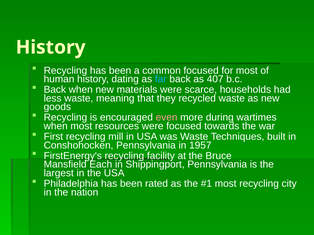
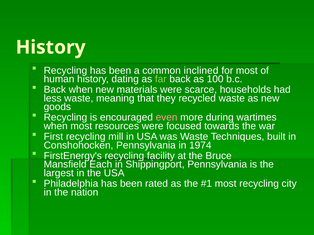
common focused: focused -> inclined (201, 71)
far colour: light blue -> light green (161, 79)
407: 407 -> 100 (215, 79)
1957: 1957 -> 1974 (200, 146)
